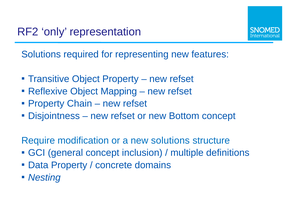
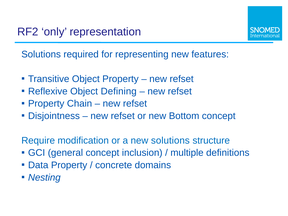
Mapping: Mapping -> Defining (119, 91)
